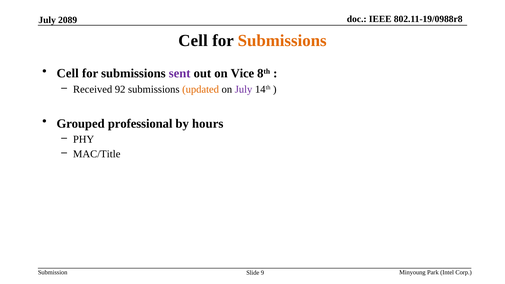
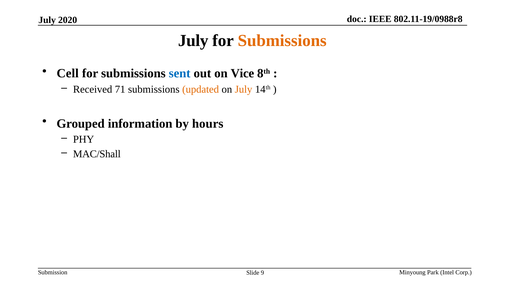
2089: 2089 -> 2020 (68, 20)
Cell: Cell -> July (193, 41)
sent colour: purple -> blue (180, 73)
92: 92 -> 71 (120, 89)
July colour: purple -> orange (244, 89)
professional: professional -> information (140, 124)
MAC/Title: MAC/Title -> MAC/Shall (97, 154)
